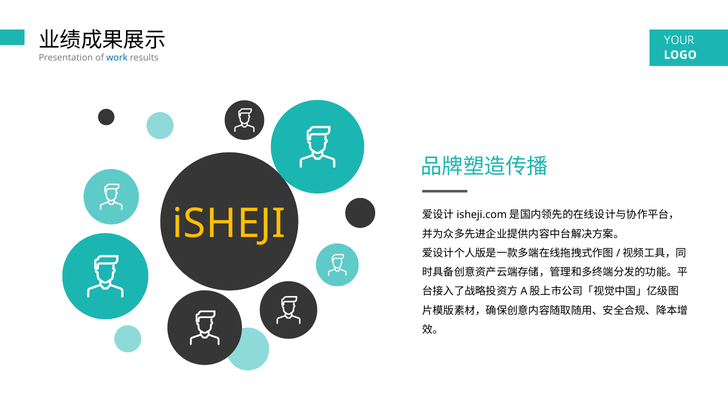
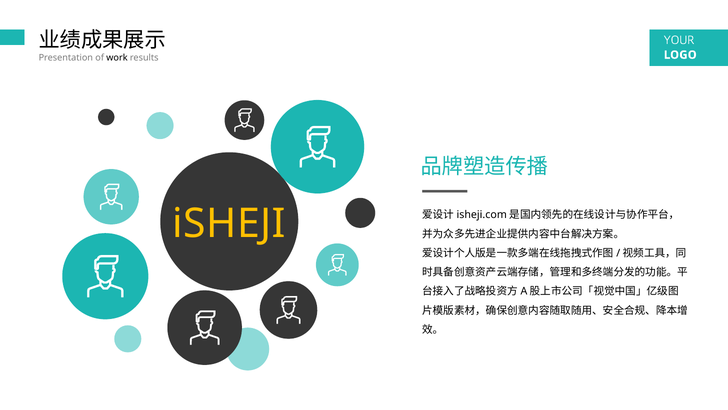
work colour: blue -> black (117, 58)
